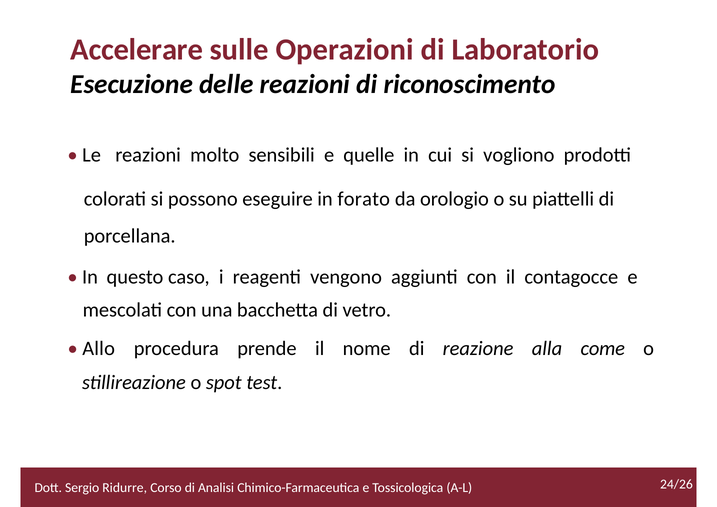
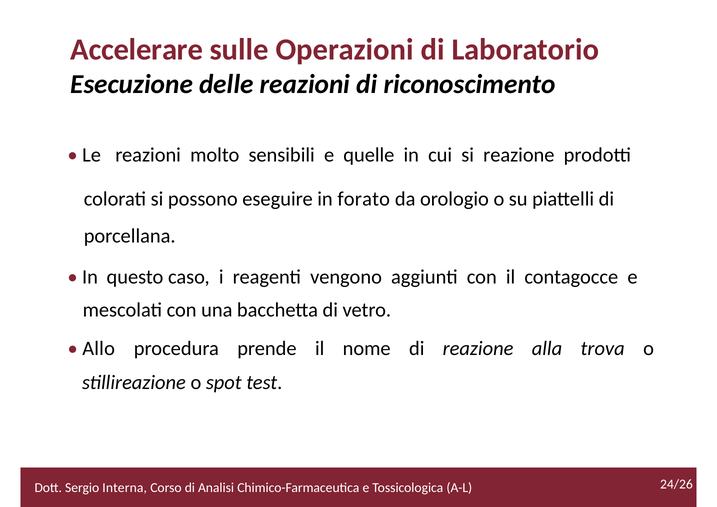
si vogliono: vogliono -> reazione (519, 155)
come: come -> trova (603, 348)
Ridurre: Ridurre -> Interna (125, 488)
